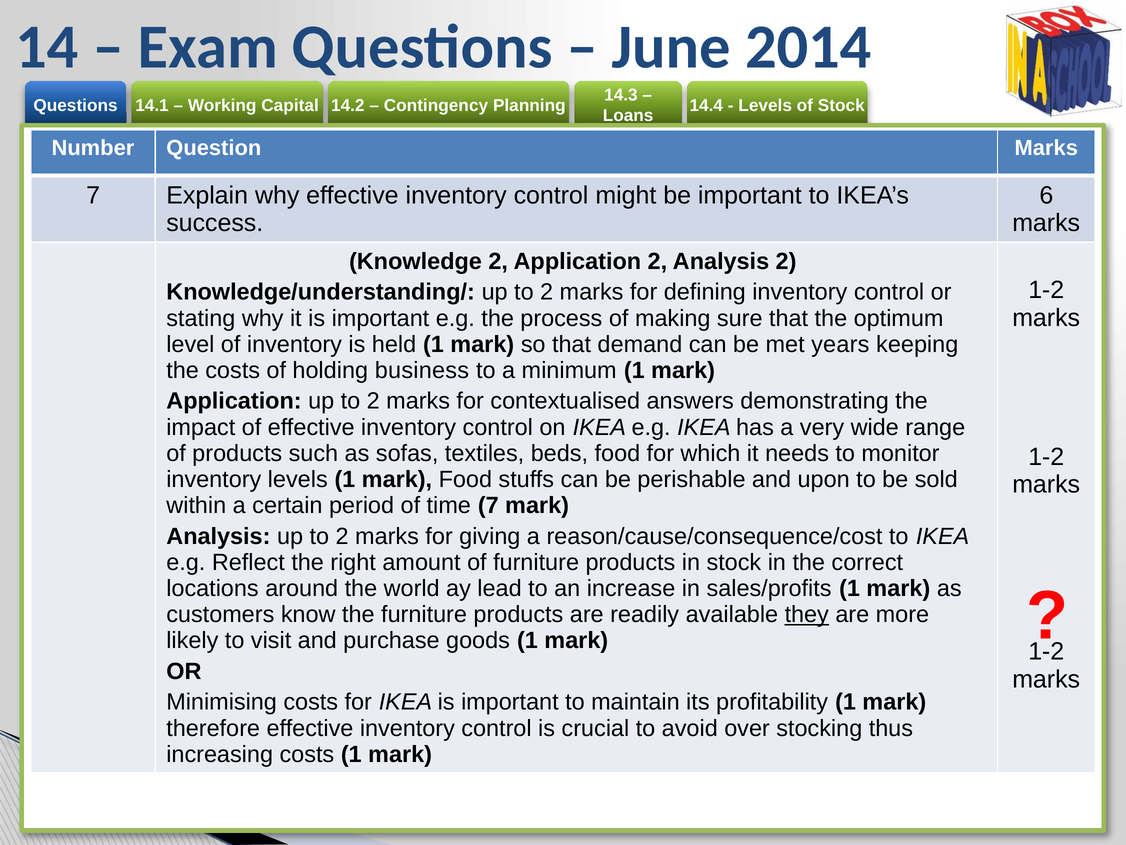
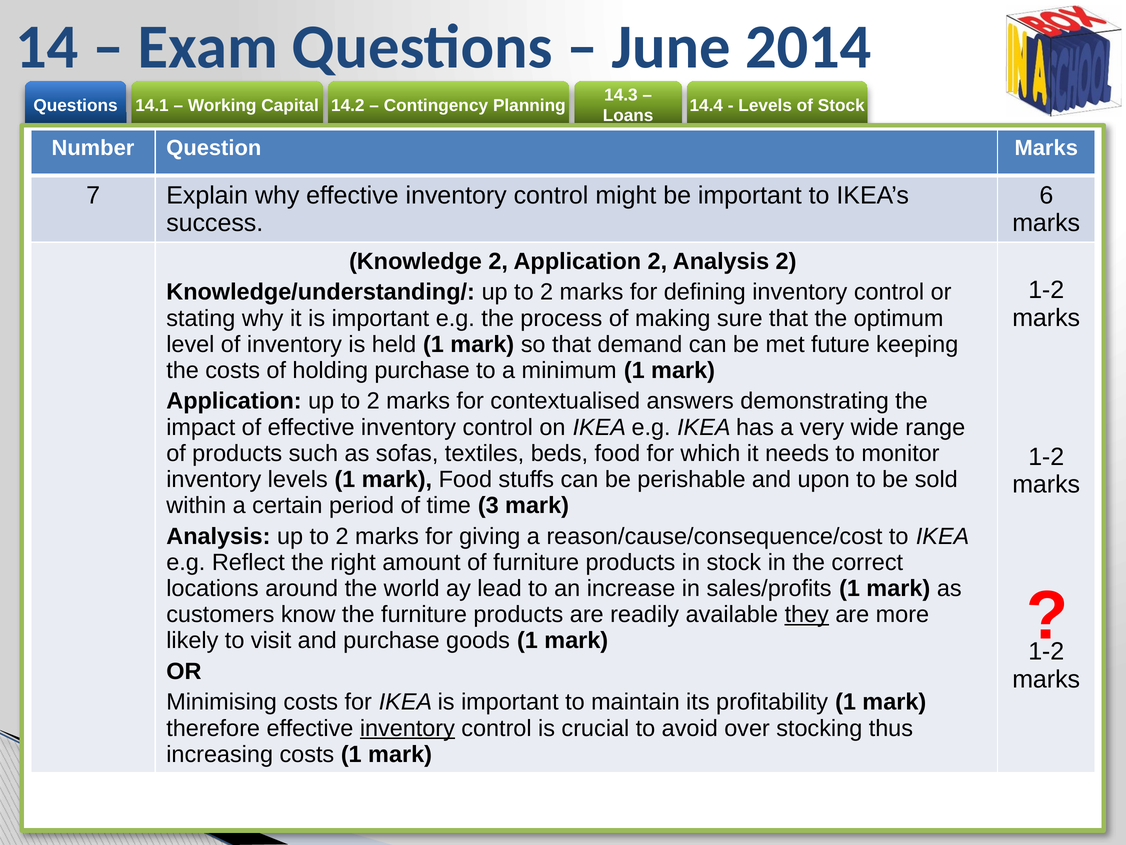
years: years -> future (841, 344)
holding business: business -> purchase (422, 370)
time 7: 7 -> 3 (488, 505)
inventory underline: none -> present (407, 728)
